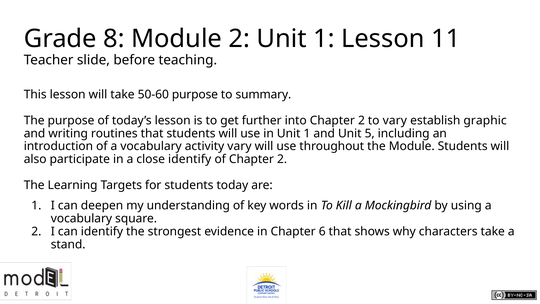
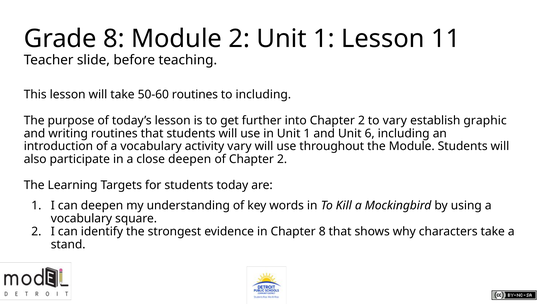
50-60 purpose: purpose -> routines (195, 94)
to summary: summary -> including (263, 94)
5: 5 -> 6 (370, 133)
close identify: identify -> deepen (190, 159)
Chapter 6: 6 -> 8 (322, 231)
